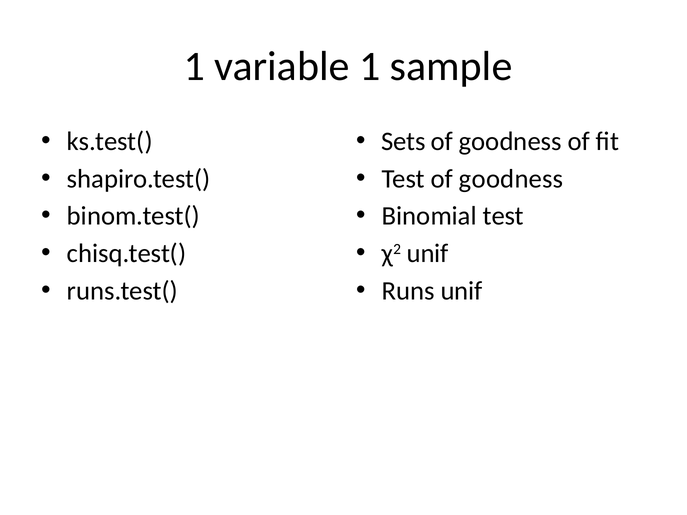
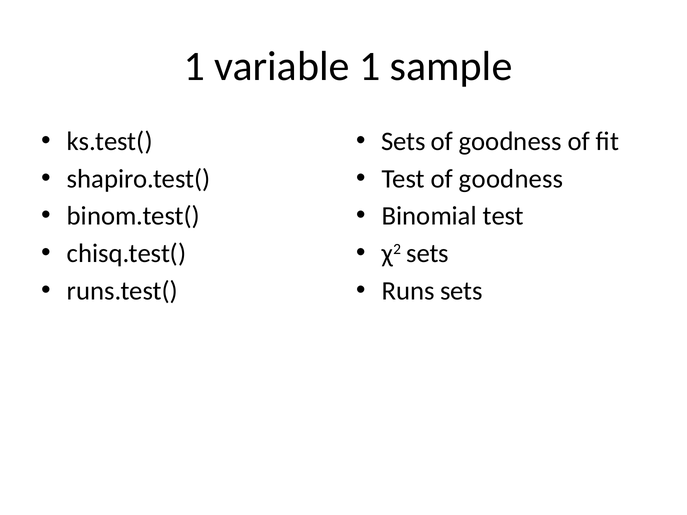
χ2 unif: unif -> sets (428, 254)
Runs unif: unif -> sets (461, 291)
